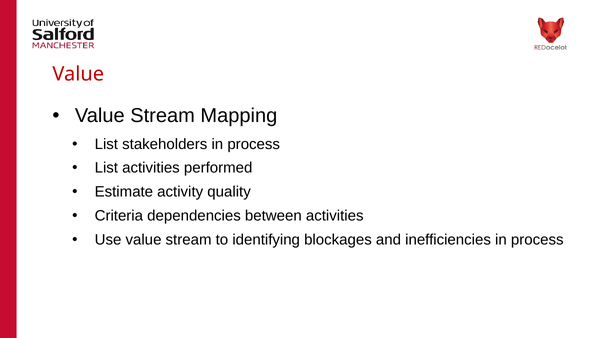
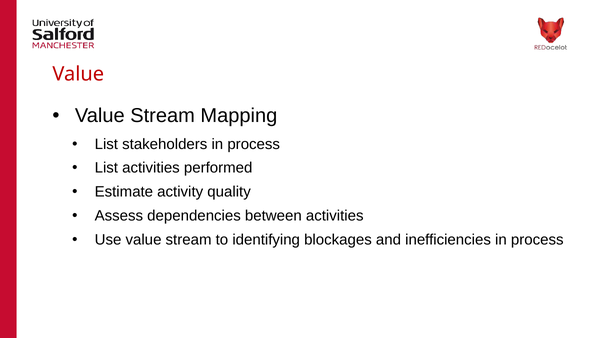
Criteria: Criteria -> Assess (119, 216)
